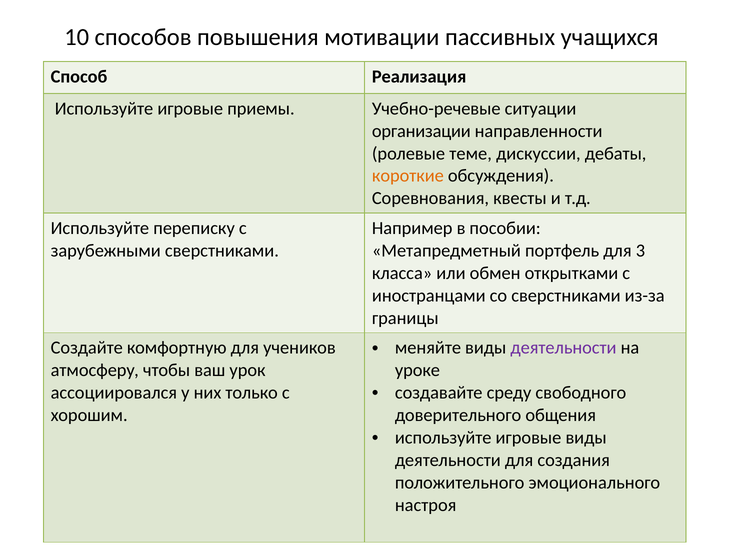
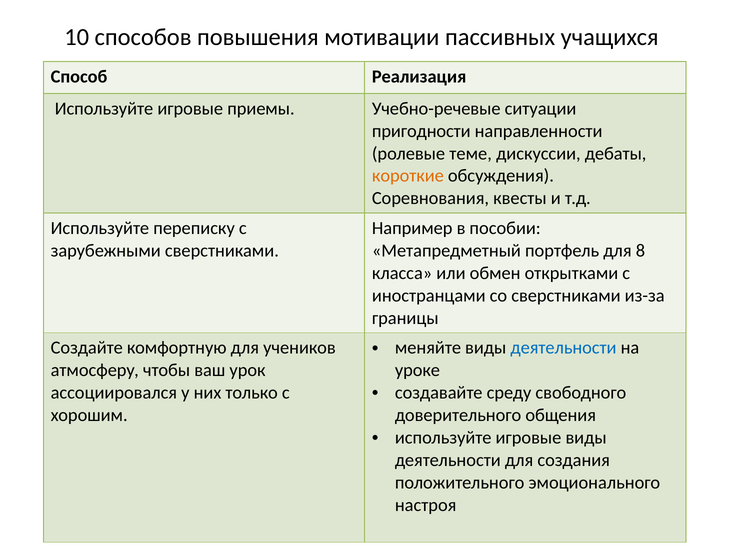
организации: организации -> пригодности (421, 131)
3: 3 -> 8 (640, 250)
деятельности colour: purple -> blue (564, 347)
